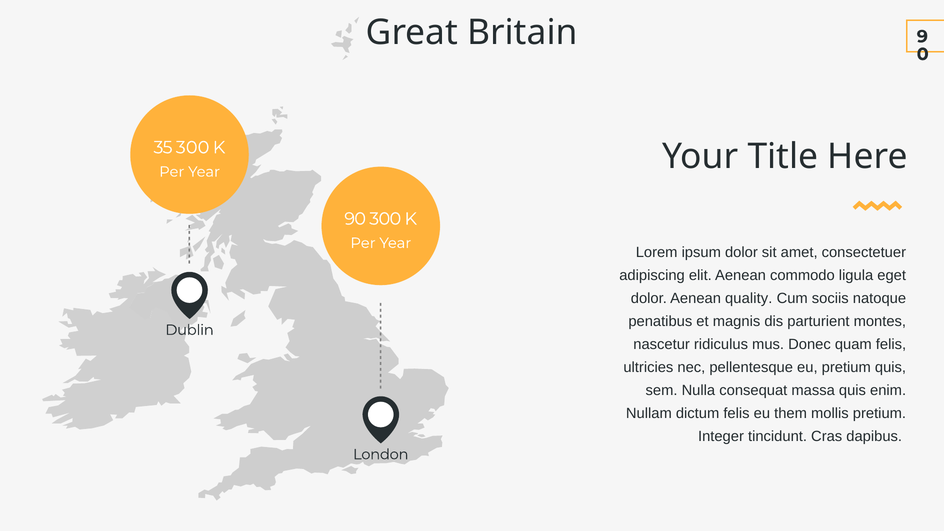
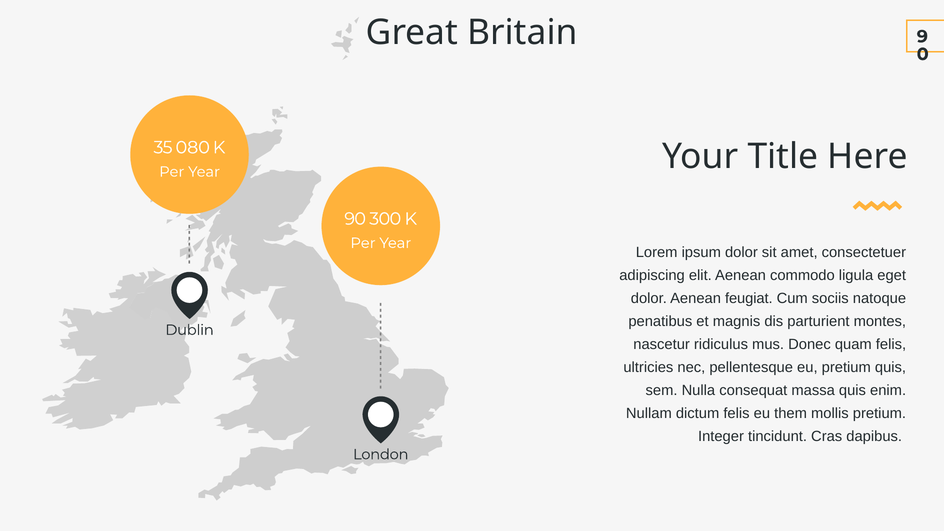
35 300: 300 -> 080 (193, 148)
quality: quality -> feugiat (749, 298)
